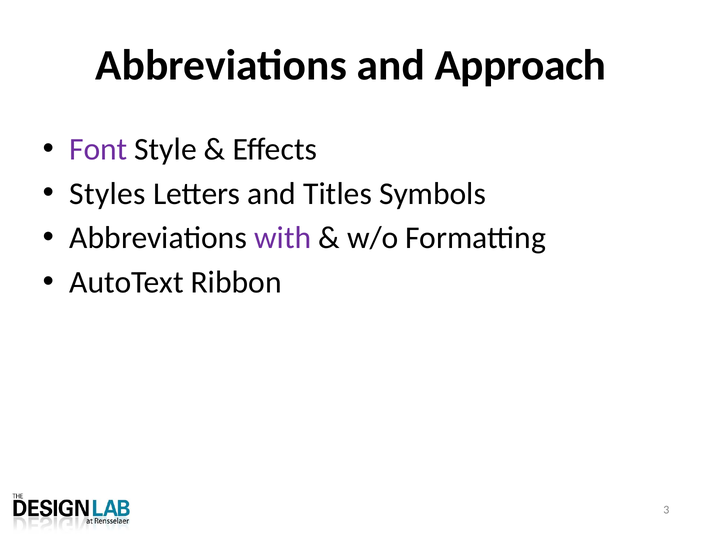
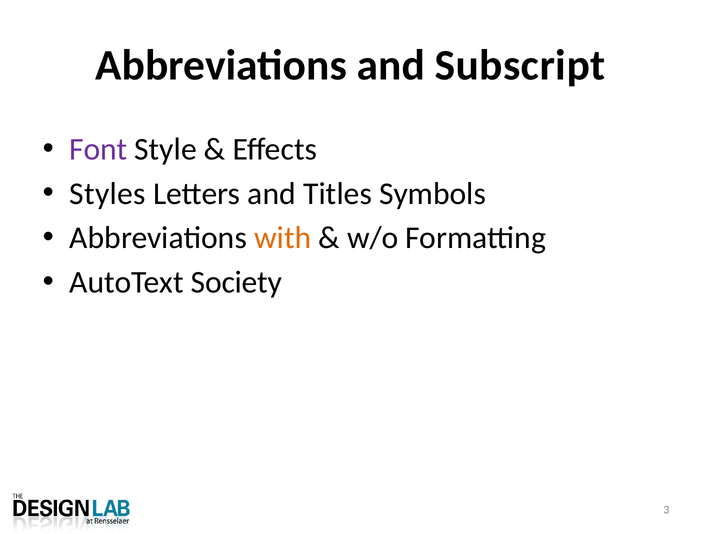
Approach: Approach -> Subscript (520, 65)
with colour: purple -> orange (283, 238)
Ribbon: Ribbon -> Society (236, 282)
